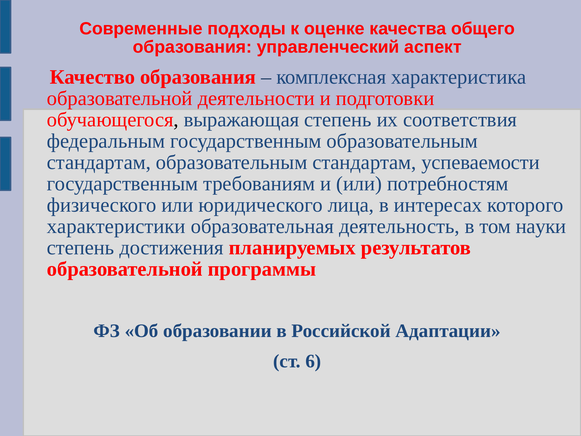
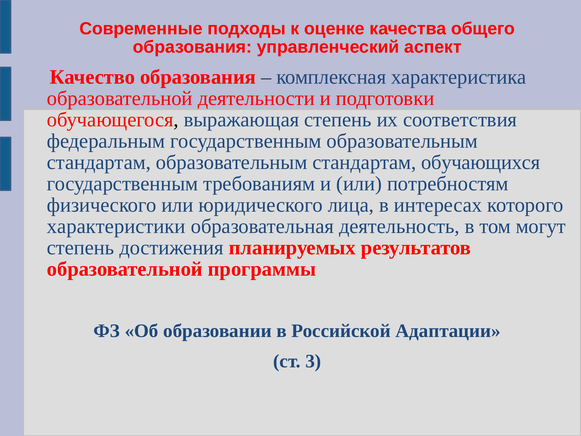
успеваемости: успеваемости -> обучающихся (481, 162)
науки: науки -> могут (541, 226)
6: 6 -> 3 (313, 361)
